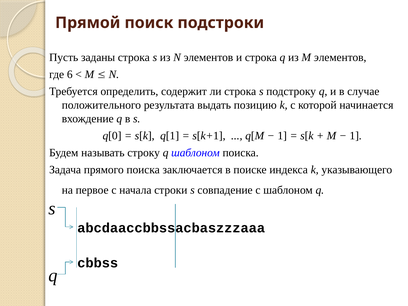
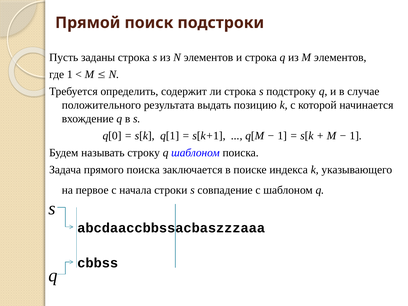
где 6: 6 -> 1 (70, 74)
